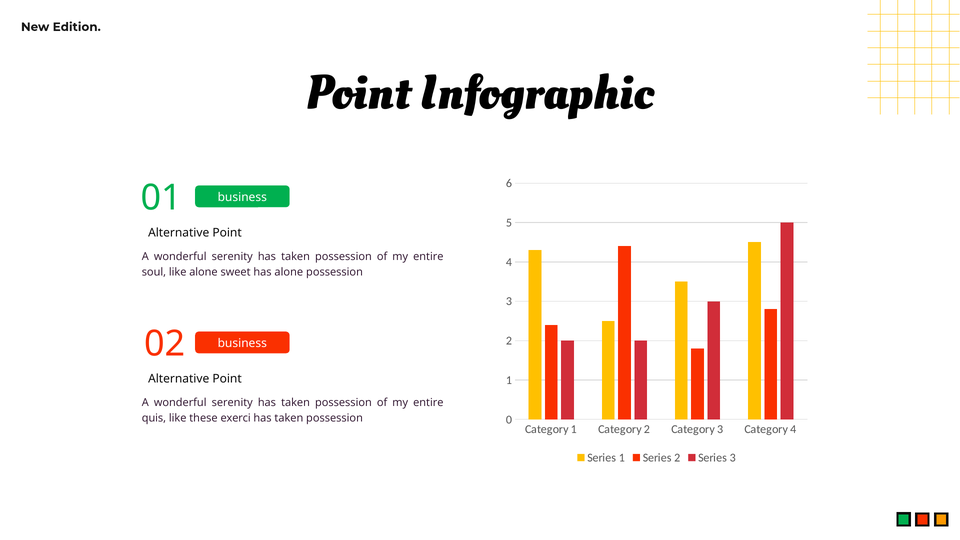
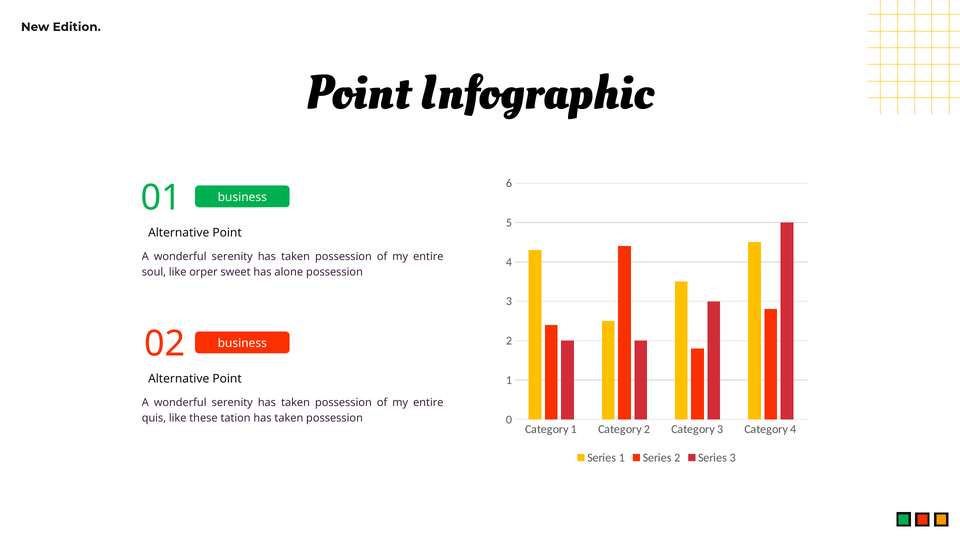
like alone: alone -> orper (203, 272)
exerci: exerci -> tation (236, 418)
